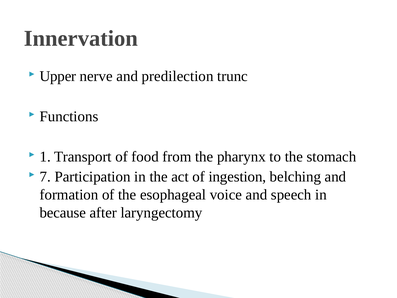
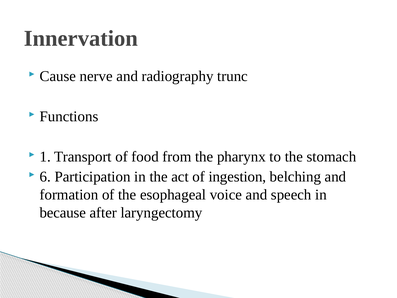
Upper: Upper -> Cause (58, 76)
predilection: predilection -> radiography (178, 76)
7: 7 -> 6 (45, 177)
